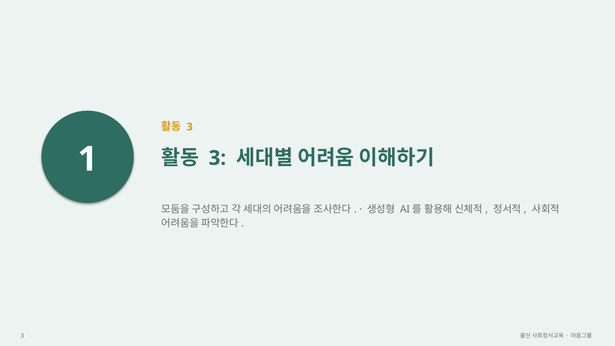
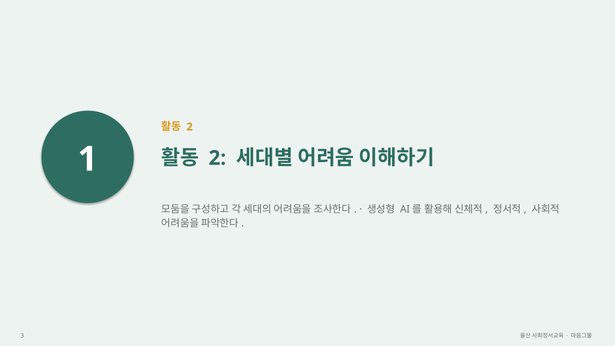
3: 3 -> 2 (190, 127)
3: 3 -> 2 (217, 158)
